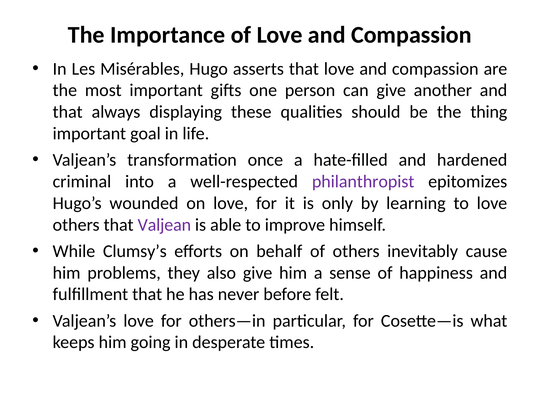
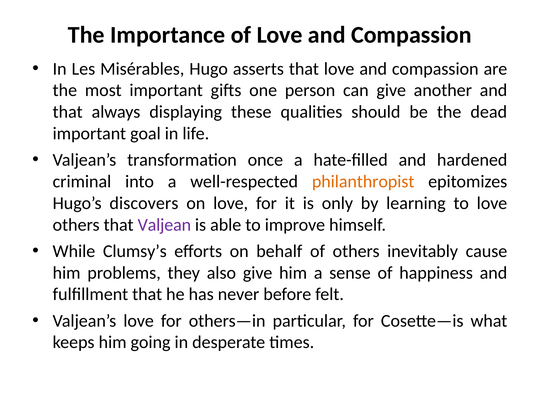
thing: thing -> dead (489, 112)
philanthropist colour: purple -> orange (363, 182)
wounded: wounded -> discovers (144, 203)
